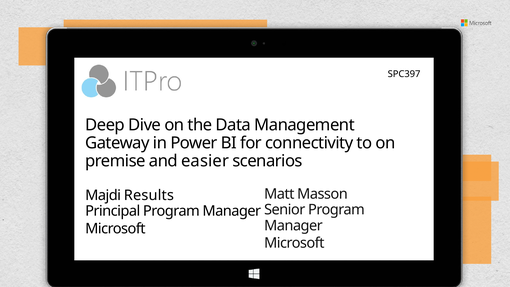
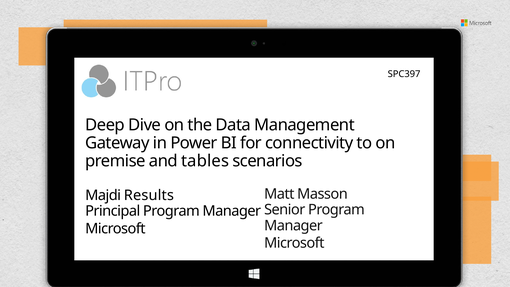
easier: easier -> tables (205, 161)
